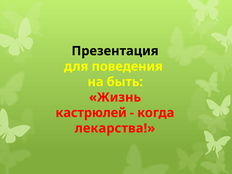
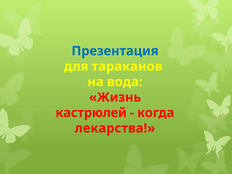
Презентация colour: black -> blue (115, 51)
поведения: поведения -> тараканов (127, 66)
быть: быть -> вода (125, 82)
